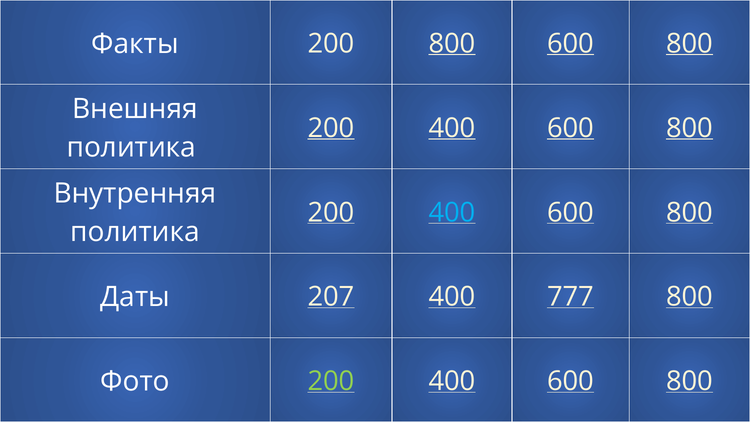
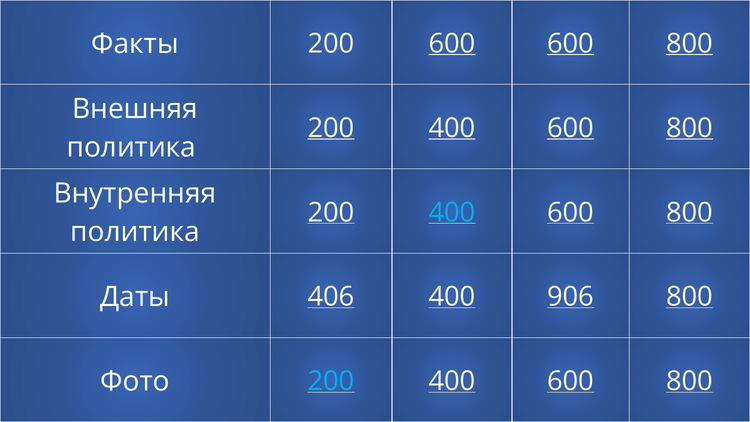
200 800: 800 -> 600 (452, 44)
207: 207 -> 406 (331, 297)
777: 777 -> 906 (571, 297)
200 colour: light green -> light blue (331, 381)
